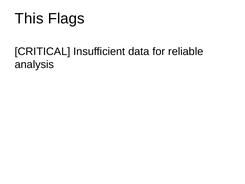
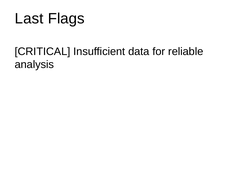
This: This -> Last (29, 19)
